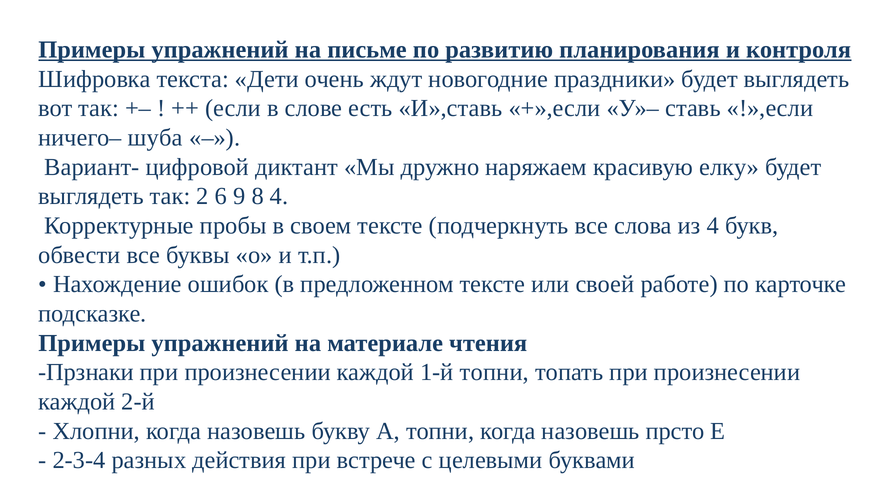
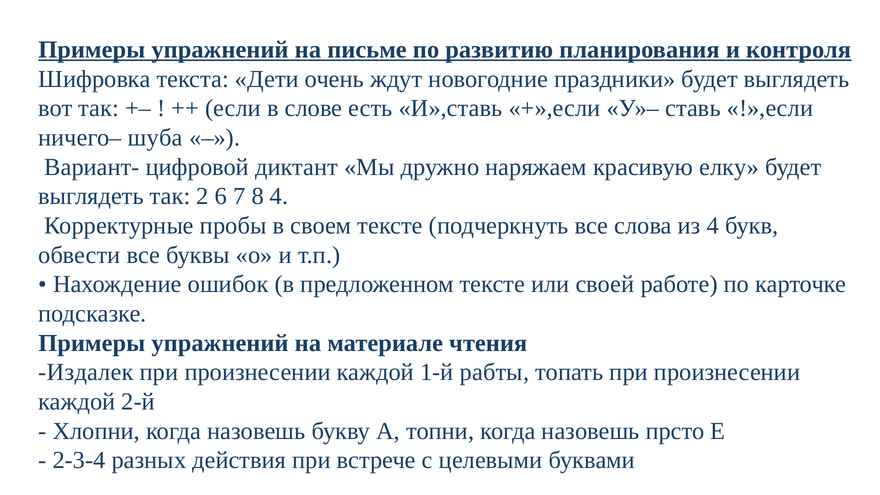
9: 9 -> 7 (239, 196)
Прзнаки: Прзнаки -> Издалек (86, 372)
1-й топни: топни -> рабты (494, 372)
